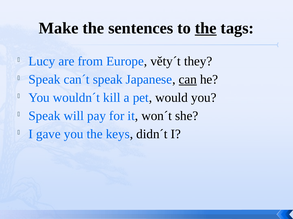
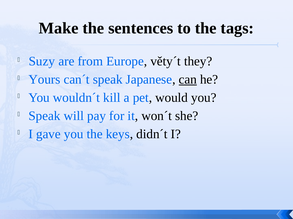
the underline: present -> none (206, 28)
Lucy: Lucy -> Suzy (42, 61)
Speak: Speak -> Yours (44, 80)
